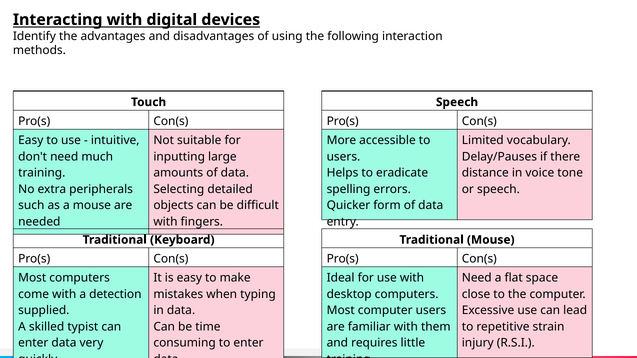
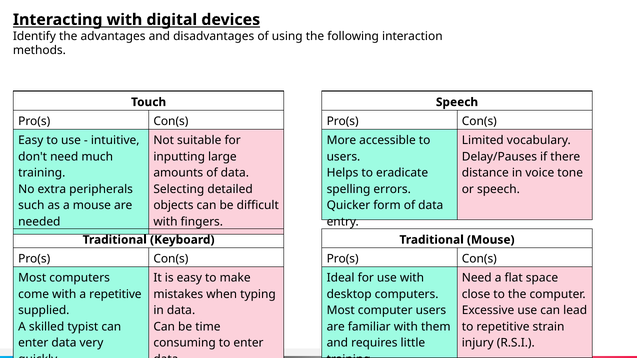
a detection: detection -> repetitive (115, 294)
